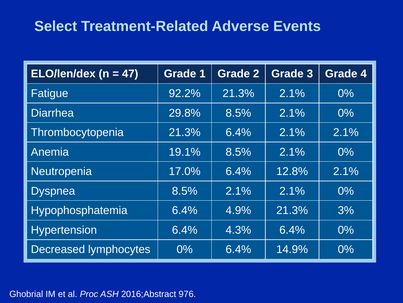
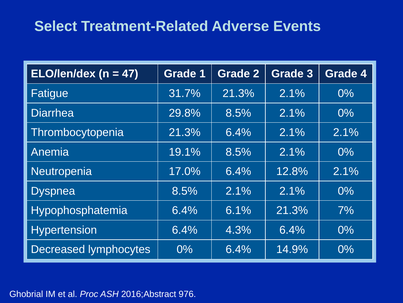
92.2%: 92.2% -> 31.7% (185, 93)
4.9%: 4.9% -> 6.1% (238, 210)
3%: 3% -> 7% (346, 210)
